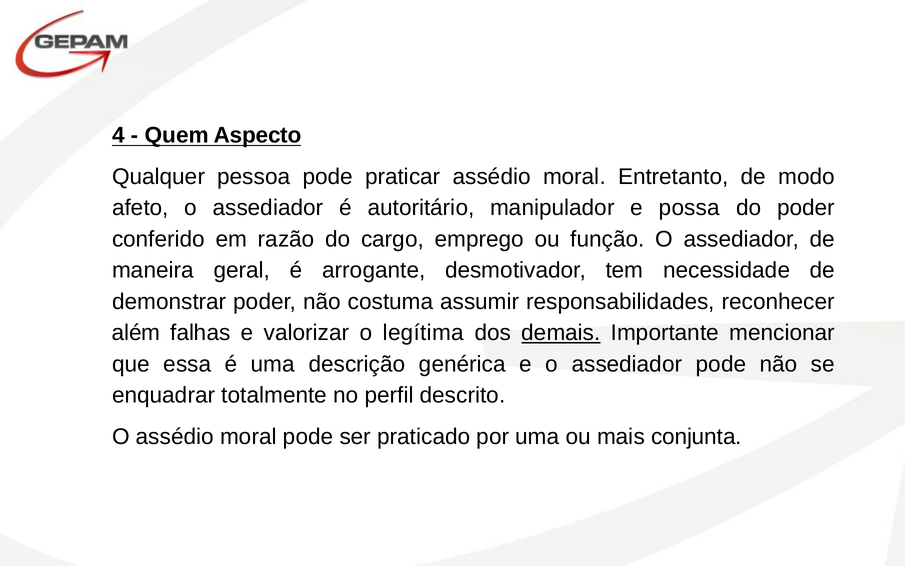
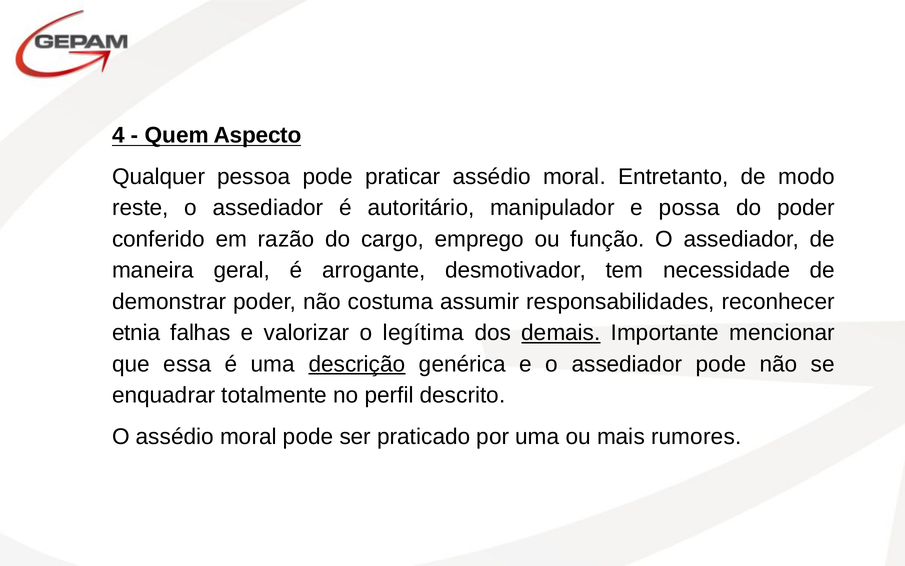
afeto: afeto -> reste (140, 208)
além: além -> etnia (136, 333)
descrição underline: none -> present (357, 364)
conjunta: conjunta -> rumores (696, 436)
